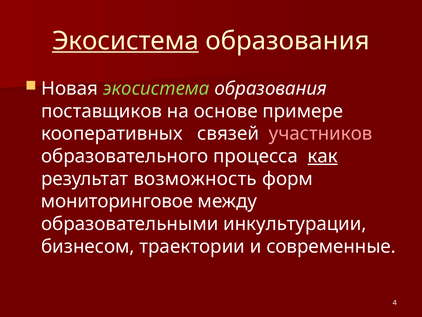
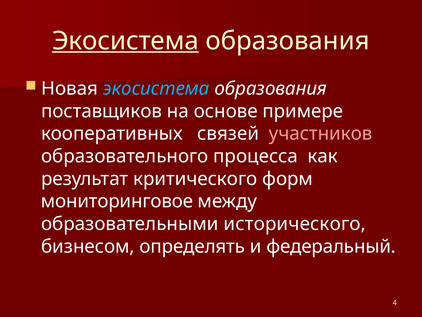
экосистема colour: light green -> light blue (156, 89)
как underline: present -> none (323, 156)
возможность: возможность -> критического (195, 179)
инкультурации: инкультурации -> исторического (295, 224)
траектории: траектории -> определять (192, 246)
современные: современные -> федеральный (331, 246)
